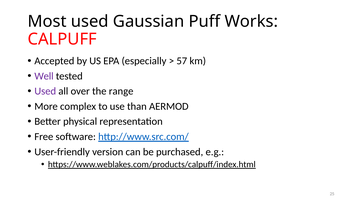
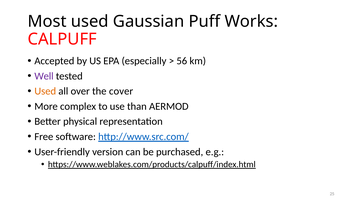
57: 57 -> 56 (182, 61)
Used colour: purple -> orange (45, 91)
range: range -> cover (121, 91)
